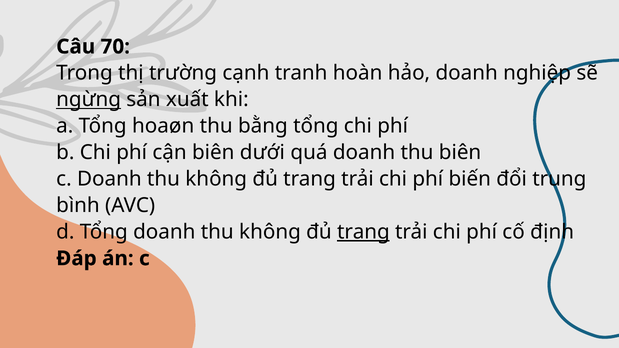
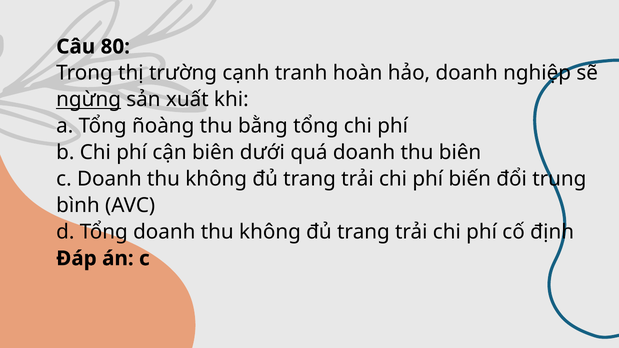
70: 70 -> 80 (115, 47)
hoaøn: hoaøn -> ñoàng (163, 126)
trang underline: present -> none (363, 232)
